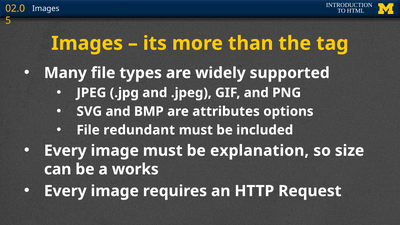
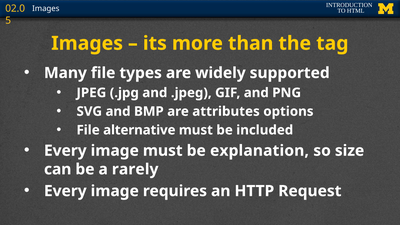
redundant: redundant -> alternative (139, 130)
works: works -> rarely (135, 169)
